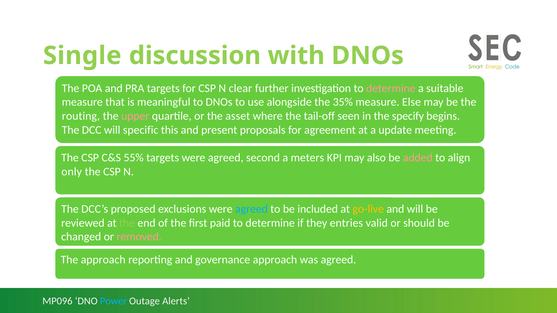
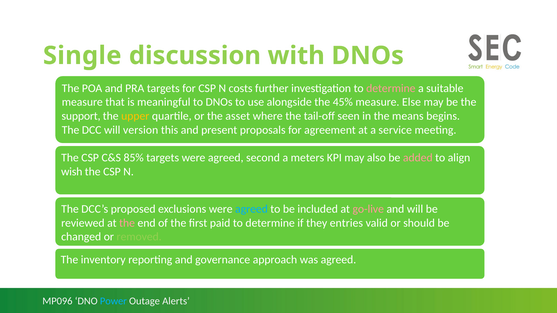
clear: clear -> costs (241, 88)
35%: 35% -> 45% (343, 102)
routing: routing -> support (81, 116)
upper colour: pink -> yellow (135, 116)
specify: specify -> means (408, 116)
specific: specific -> version (141, 130)
update: update -> service (395, 130)
55%: 55% -> 85% (134, 158)
only: only -> wish (72, 172)
go-live colour: yellow -> pink (368, 209)
the colour: light green -> pink (127, 223)
removed colour: pink -> light green (139, 237)
The approach: approach -> inventory (103, 260)
